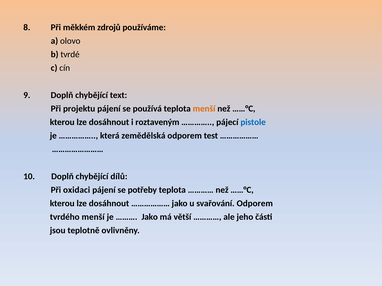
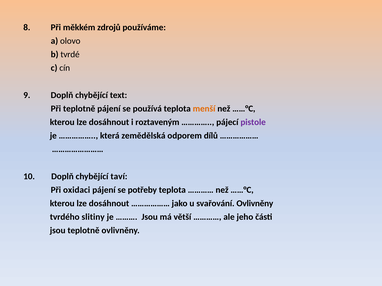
Při projektu: projektu -> teplotně (79, 109)
pistole colour: blue -> purple (253, 122)
test: test -> dílů (211, 136)
dílů: dílů -> taví (119, 177)
svařování Odporem: Odporem -> Ovlivněny (255, 204)
tvrdého menší: menší -> slitiny (93, 217)
Jako: Jako -> Jsou (150, 217)
